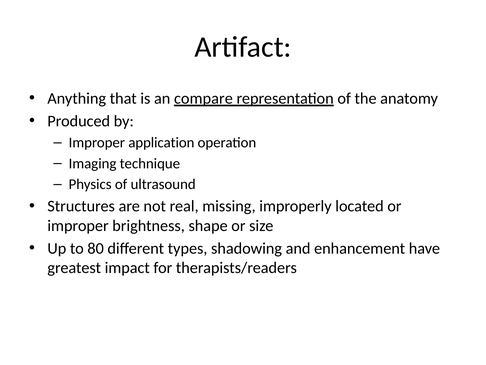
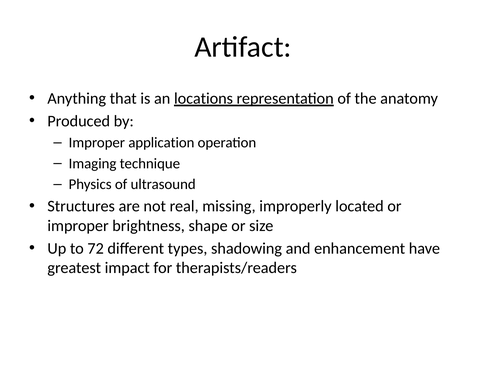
compare: compare -> locations (204, 98)
80: 80 -> 72 (96, 248)
